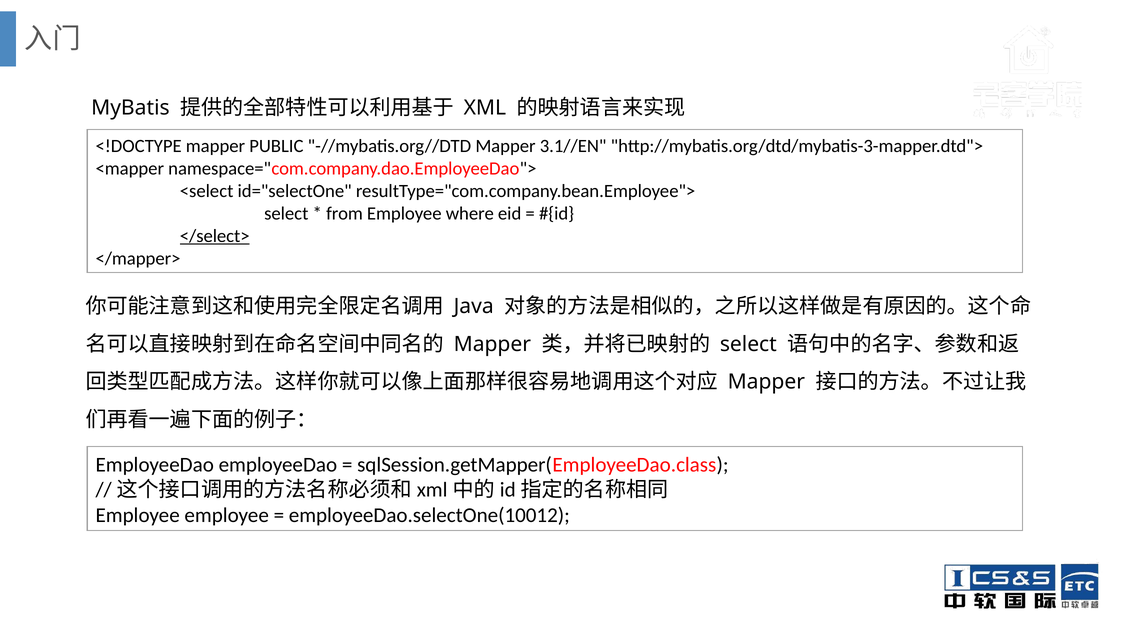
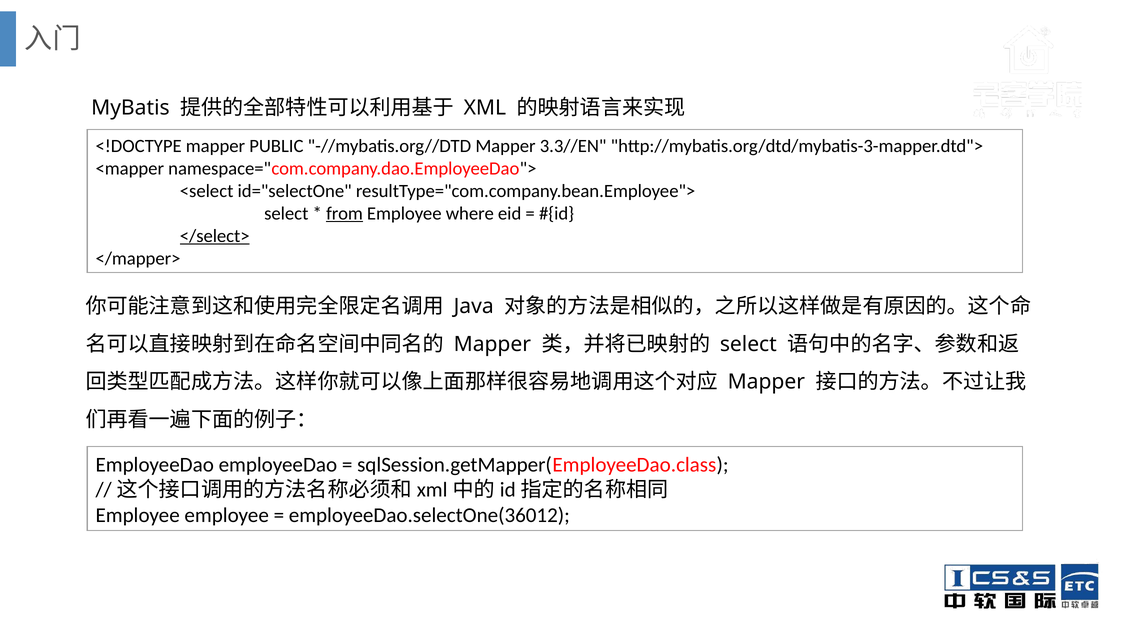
3.1//EN: 3.1//EN -> 3.3//EN (573, 146)
from underline: none -> present (345, 214)
employeeDao.selectOne(10012: employeeDao.selectOne(10012 -> employeeDao.selectOne(36012 (429, 515)
